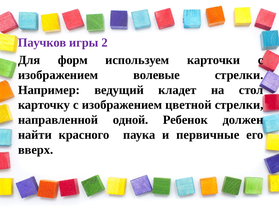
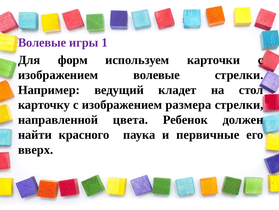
Паучков: Паучков -> Волевые (42, 42)
2: 2 -> 1 (105, 42)
цветной: цветной -> размера (188, 104)
одной: одной -> цвета (130, 119)
